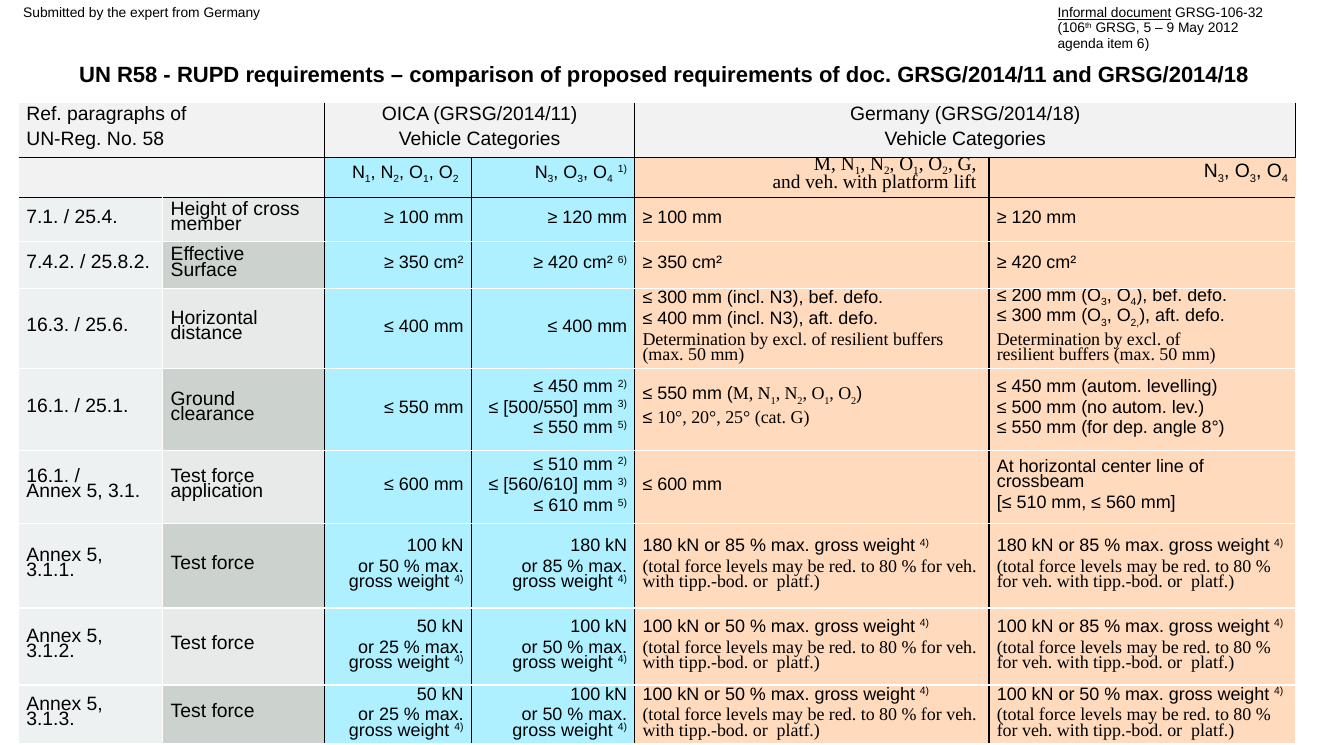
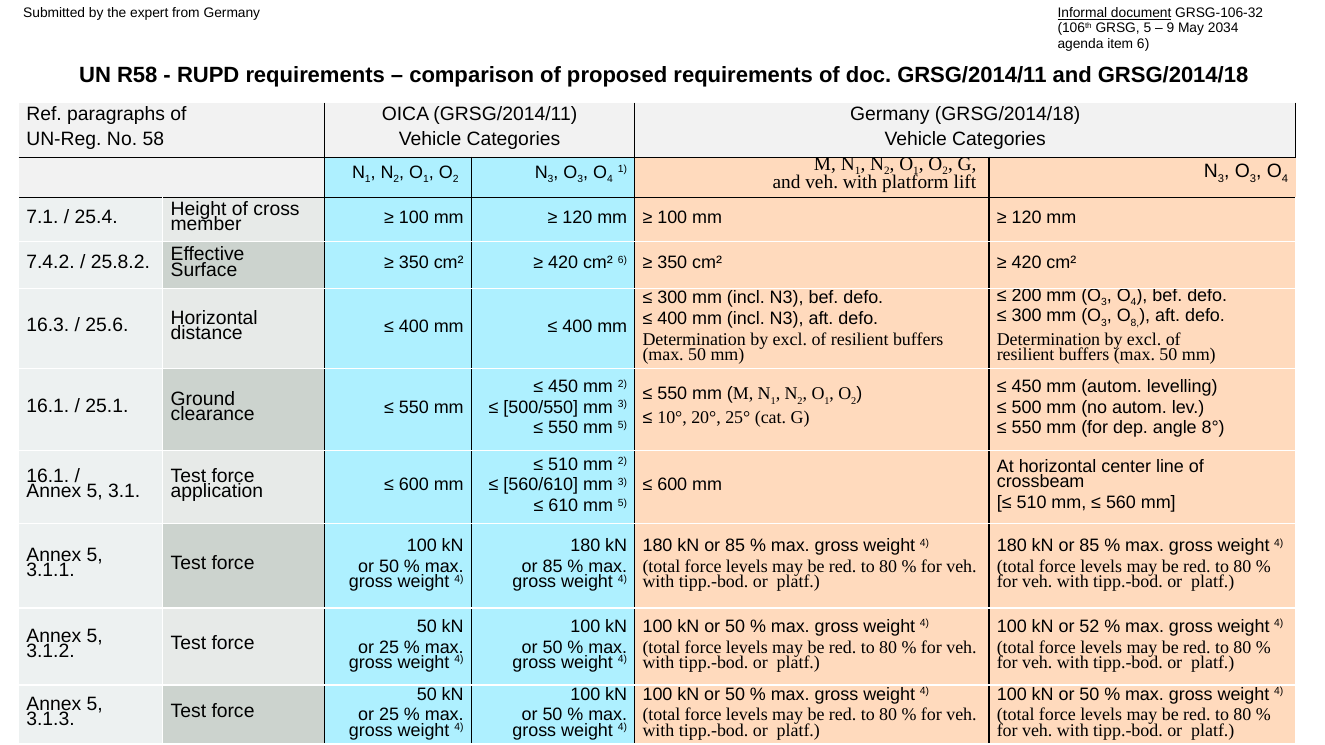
2012: 2012 -> 2034 (1223, 28)
2: 2 -> 8 (1135, 323)
100 kN or 85: 85 -> 52 (1089, 627)
